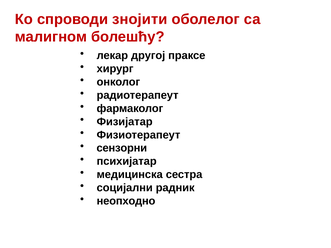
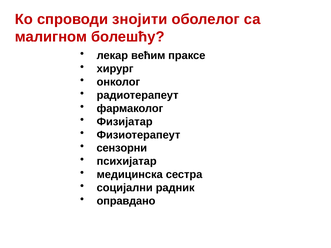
другој: другој -> већим (148, 56)
неопходно: неопходно -> оправдано (126, 201)
